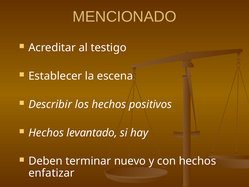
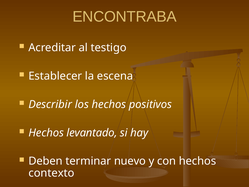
MENCIONADO: MENCIONADO -> ENCONTRABA (125, 17)
enfatizar: enfatizar -> contexto (51, 173)
